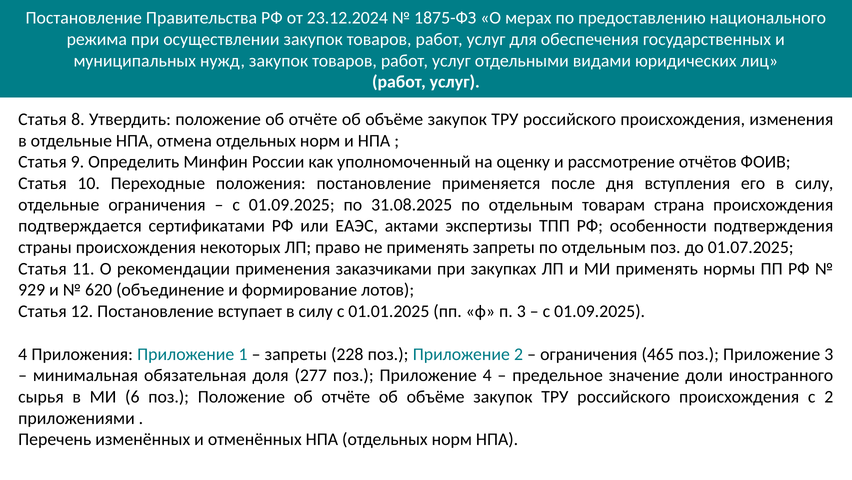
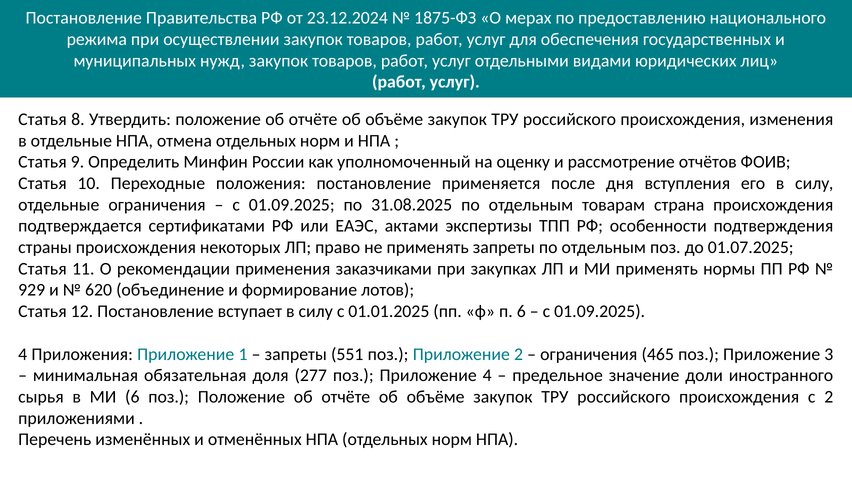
п 3: 3 -> 6 (521, 311)
228: 228 -> 551 (347, 354)
